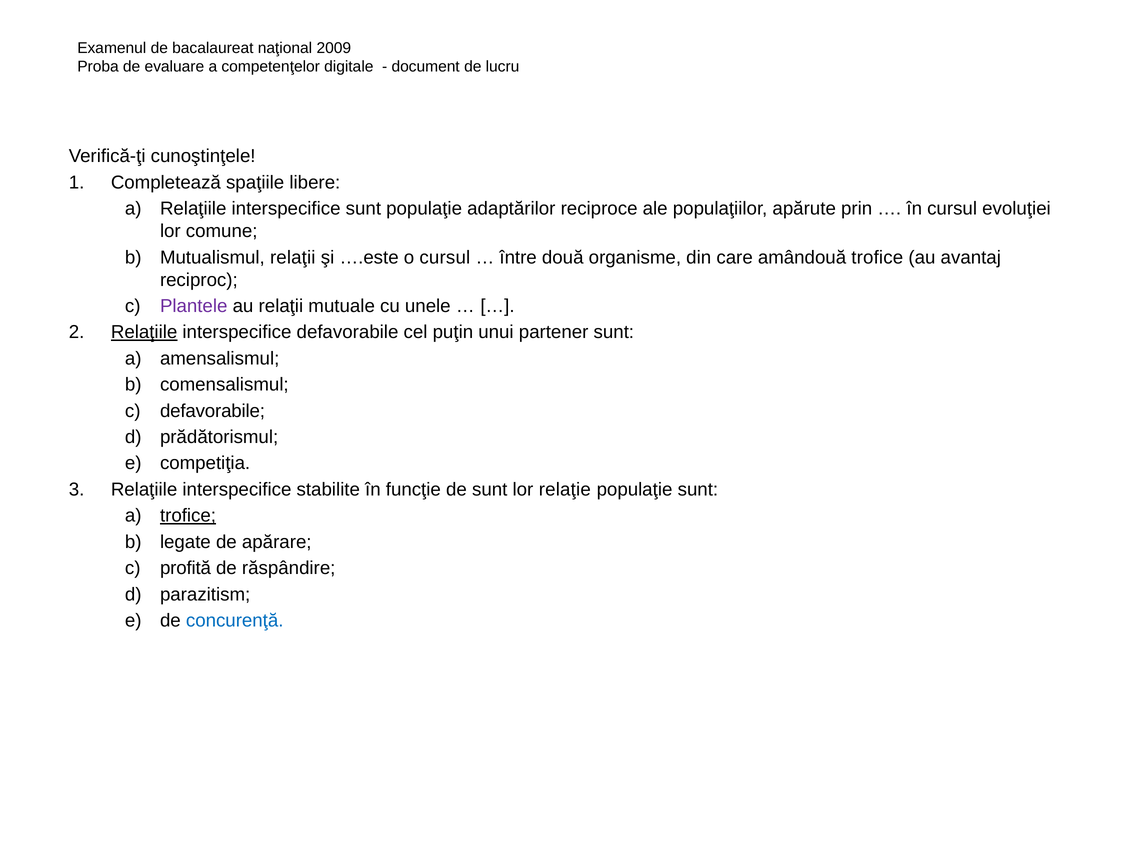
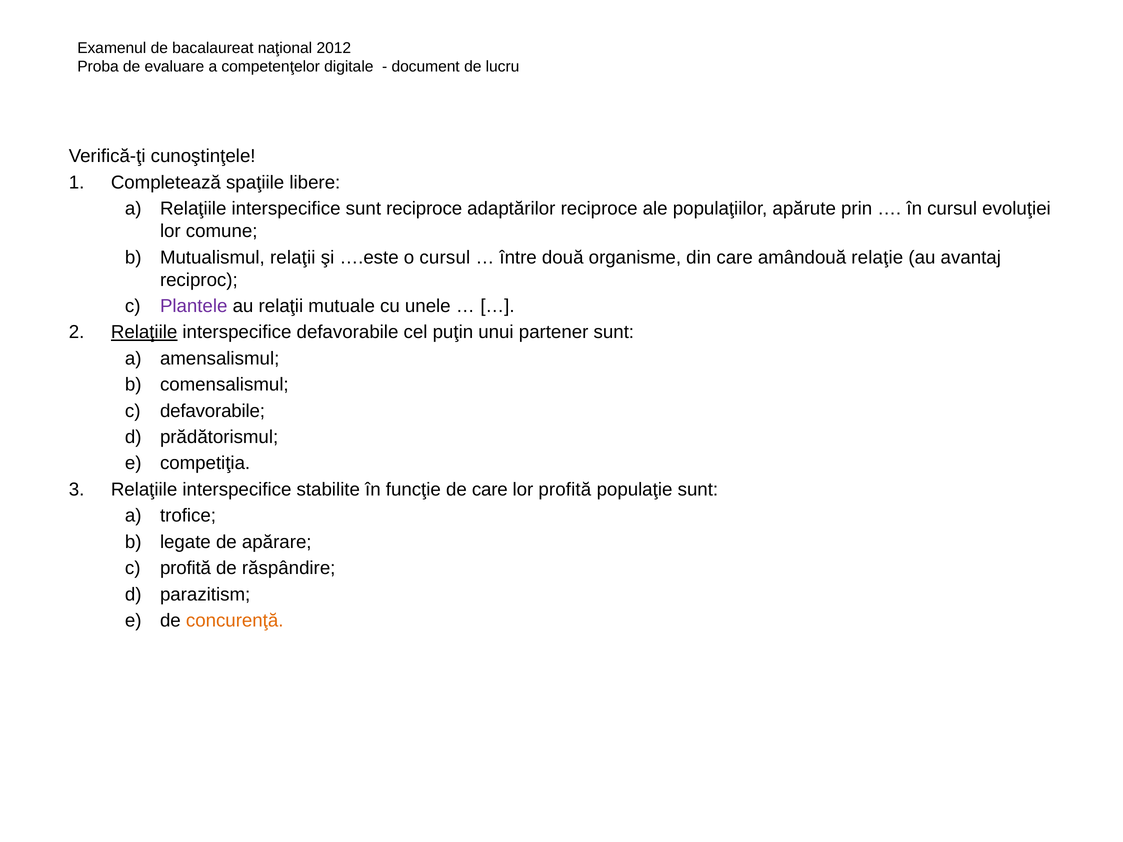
2009: 2009 -> 2012 (334, 48)
sunt populaţie: populaţie -> reciproce (424, 209)
amândouă trofice: trofice -> relaţie (877, 257)
de sunt: sunt -> care (490, 490)
lor relaţie: relaţie -> profită (565, 490)
trofice underline: present -> none (188, 516)
concurenţă colour: blue -> orange (235, 621)
